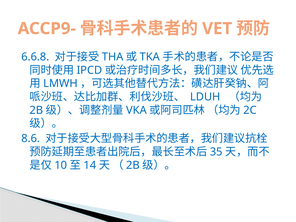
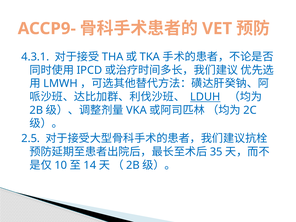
6.6.8: 6.6.8 -> 4.3.1 (35, 57)
LDUH underline: none -> present (205, 97)
8.6: 8.6 -> 2.5 (31, 138)
